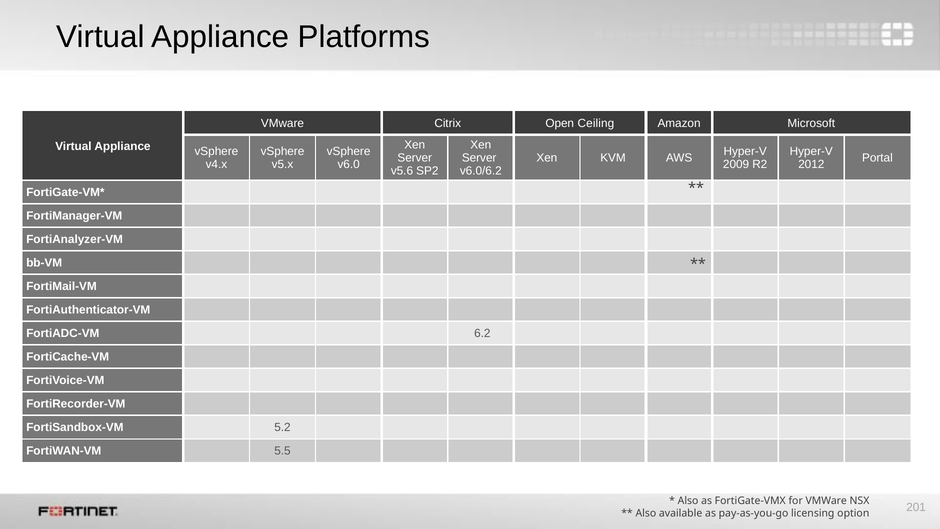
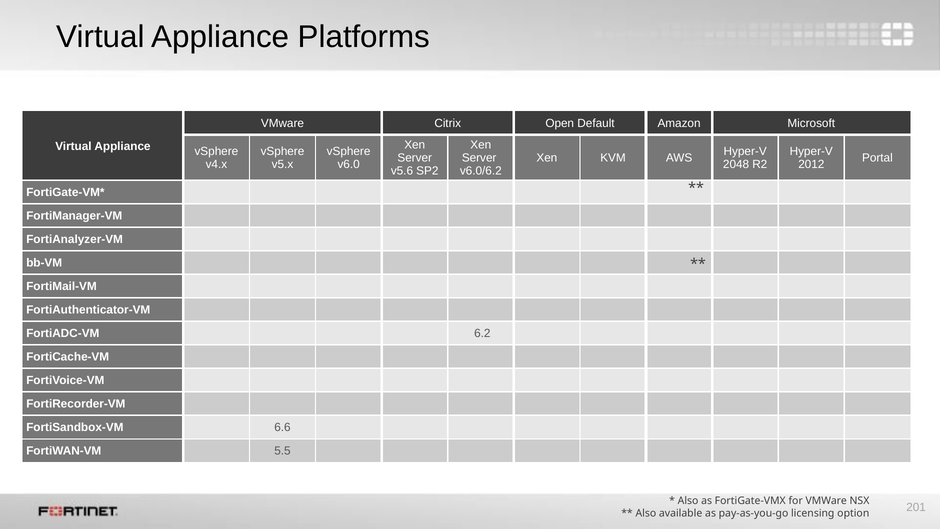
Ceiling: Ceiling -> Default (596, 123)
2009: 2009 -> 2048 (736, 164)
5.2: 5.2 -> 6.6 (282, 427)
